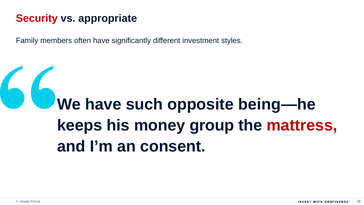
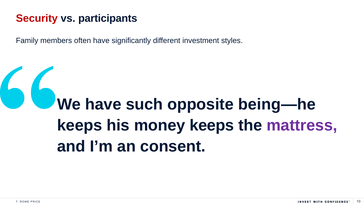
appropriate: appropriate -> participants (108, 18)
money group: group -> keeps (212, 125)
mattress colour: red -> purple (302, 125)
